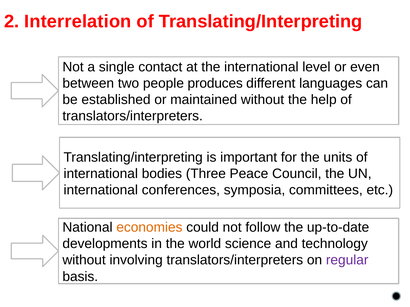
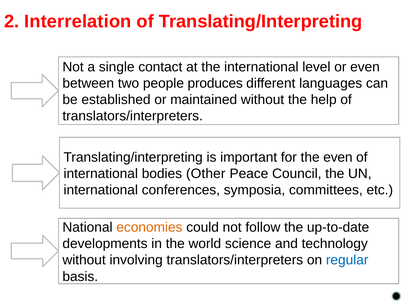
the units: units -> even (338, 158)
Three: Three -> Other (206, 174)
regular colour: purple -> blue (347, 261)
